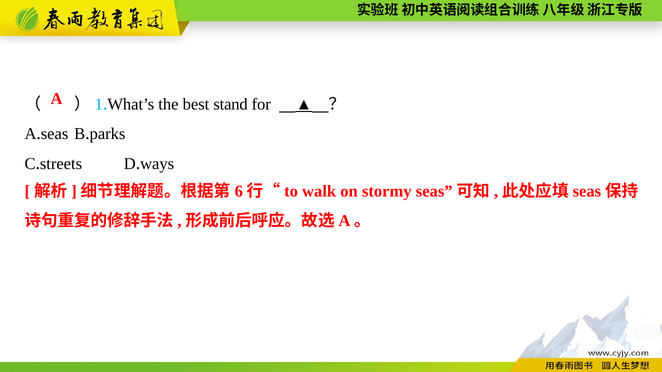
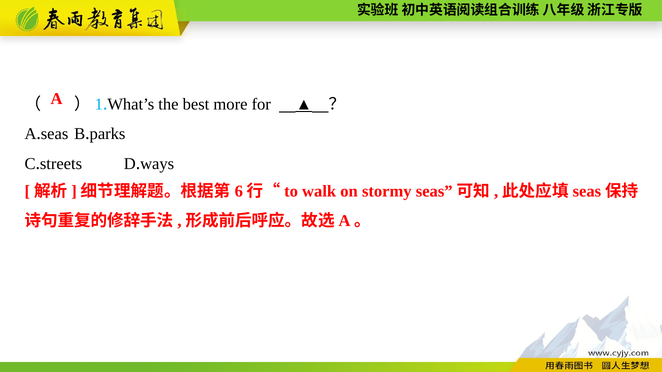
stand: stand -> more (230, 104)
